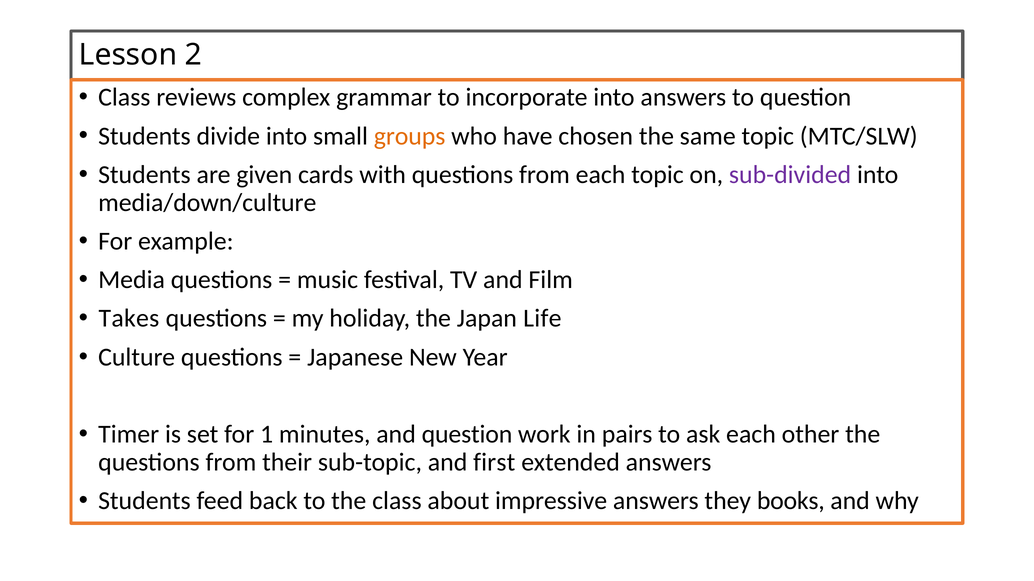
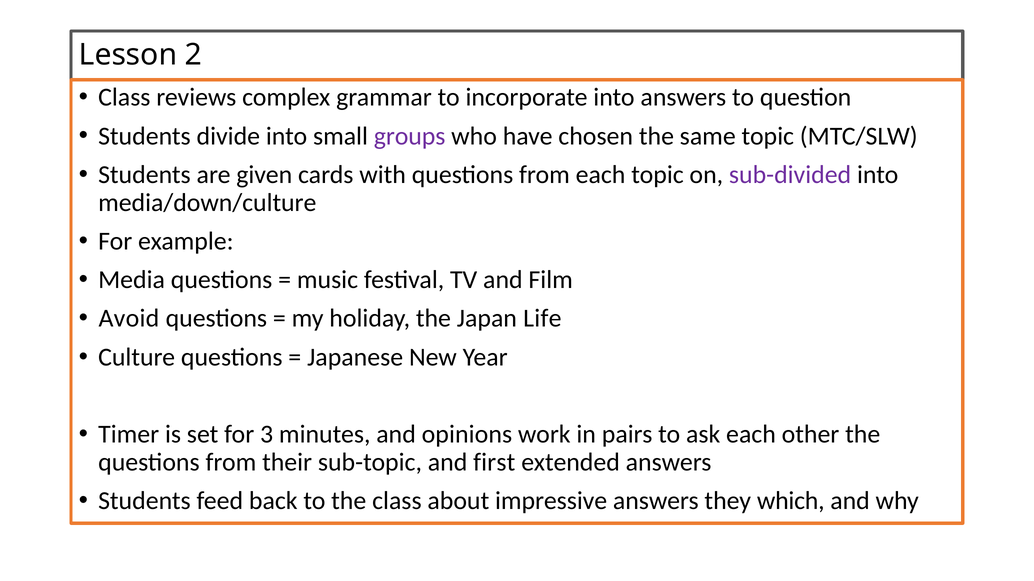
groups colour: orange -> purple (410, 136)
Takes: Takes -> Avoid (129, 319)
1: 1 -> 3 (267, 435)
and question: question -> opinions (467, 435)
books: books -> which (791, 501)
